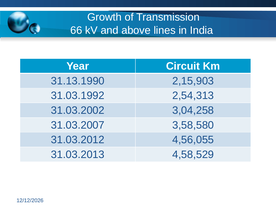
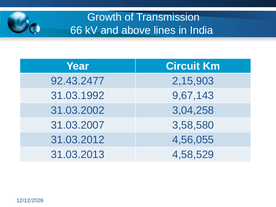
31.13.1990: 31.13.1990 -> 92.43.2477 (78, 81)
2,54,313: 2,54,313 -> 9,67,143 (193, 96)
